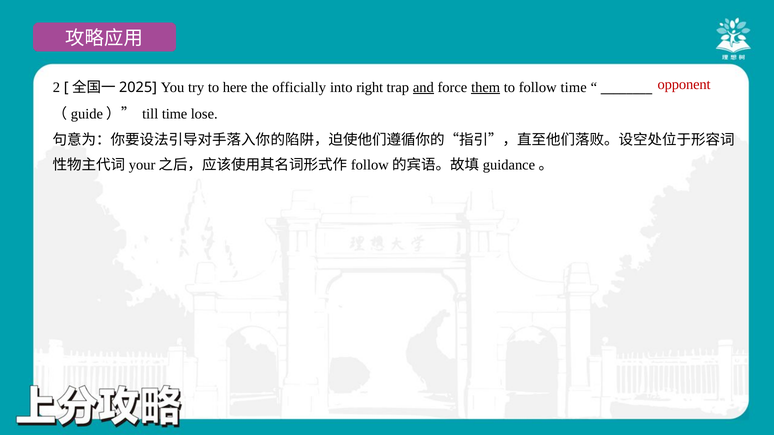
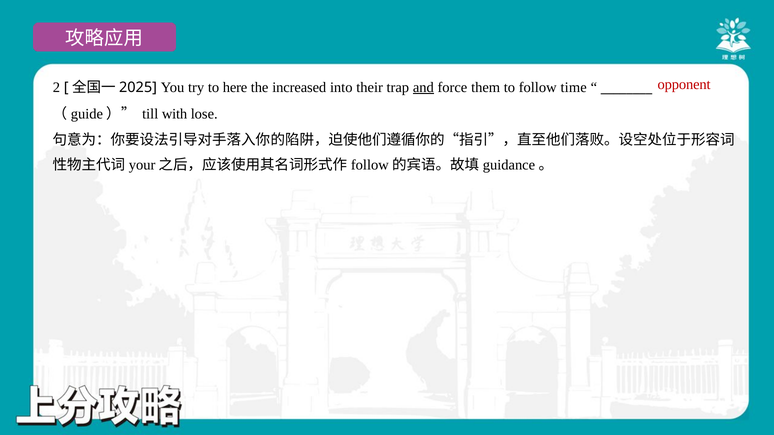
officially: officially -> increased (299, 87)
right: right -> their (370, 87)
them underline: present -> none (486, 87)
till time: time -> with (175, 114)
